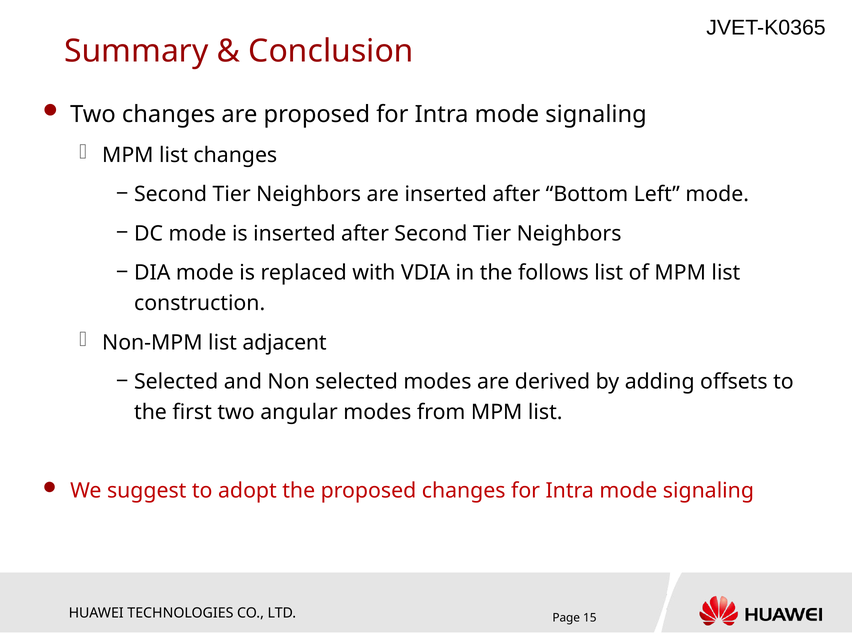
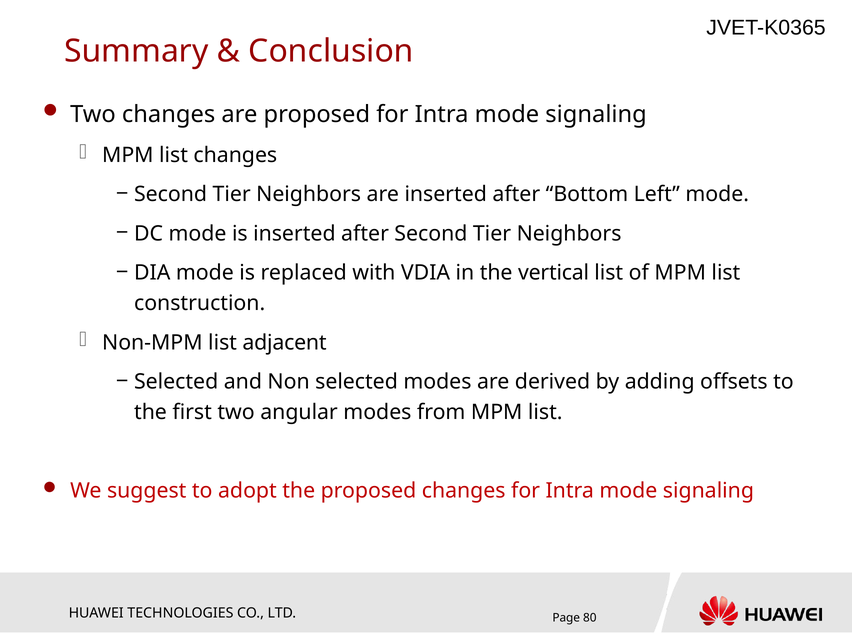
follows: follows -> vertical (554, 273)
15: 15 -> 80 (590, 618)
